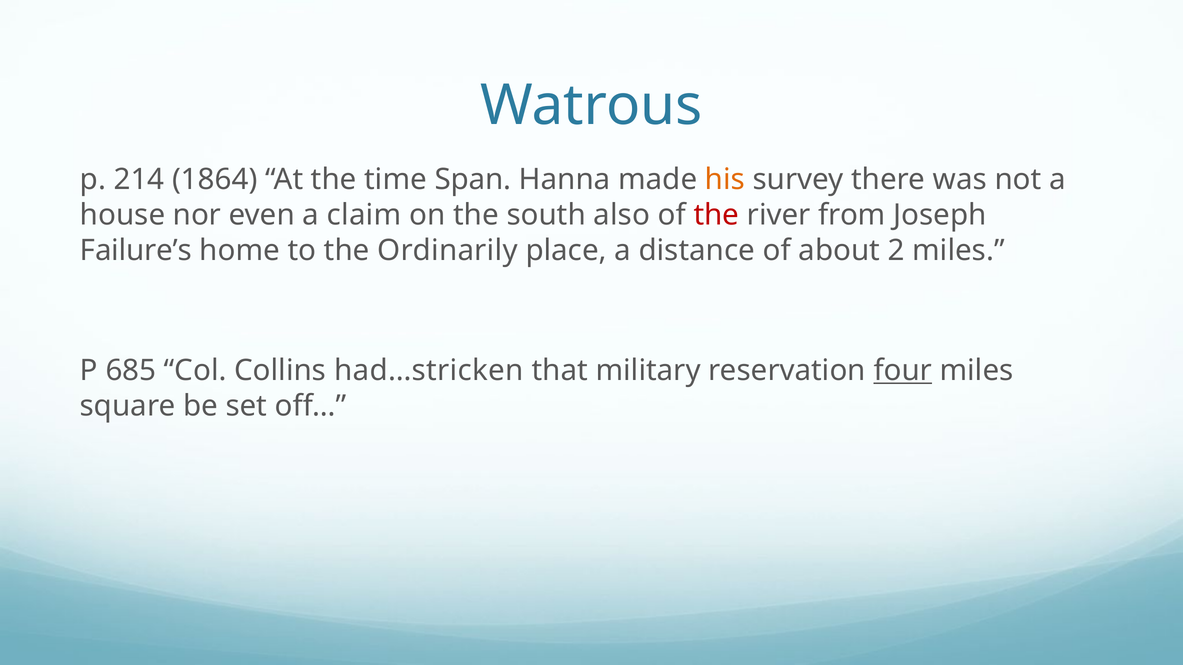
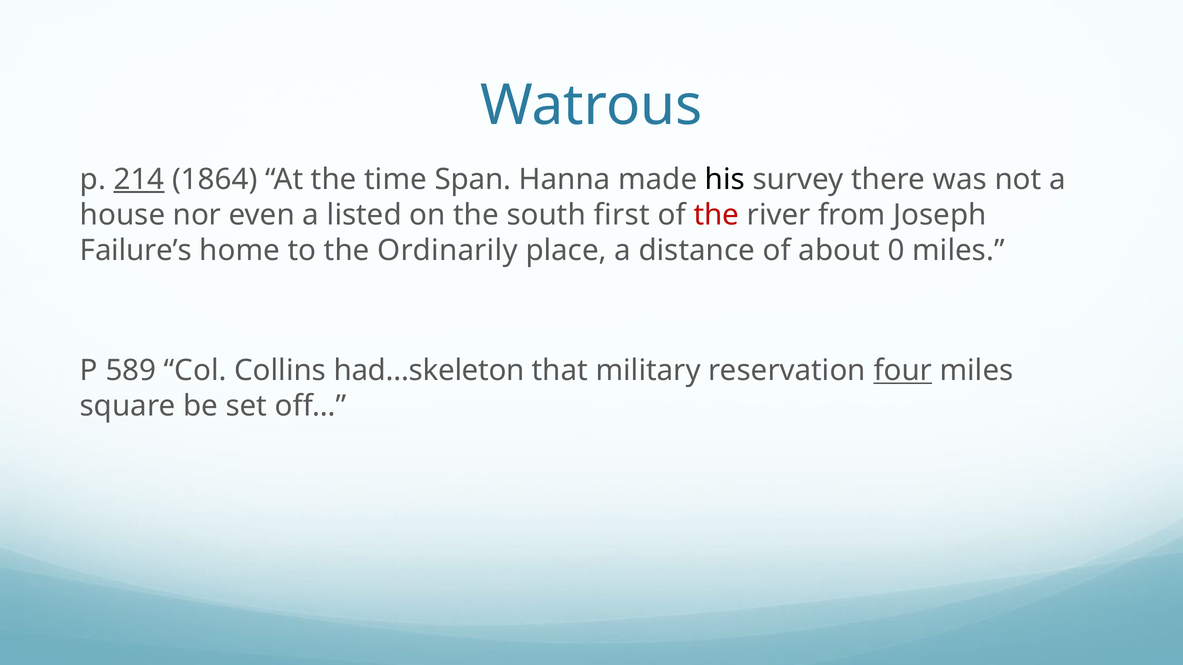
214 underline: none -> present (139, 180)
his colour: orange -> black (725, 180)
claim: claim -> listed (364, 215)
also: also -> first (622, 215)
2: 2 -> 0 (896, 251)
685: 685 -> 589 (131, 371)
had…stricken: had…stricken -> had…skeleton (429, 371)
